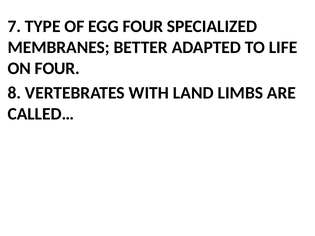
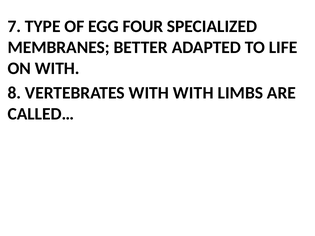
ON FOUR: FOUR -> WITH (57, 68)
WITH LAND: LAND -> WITH (193, 93)
